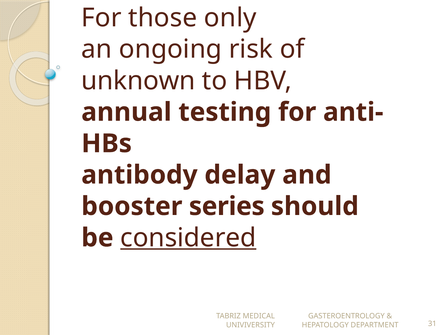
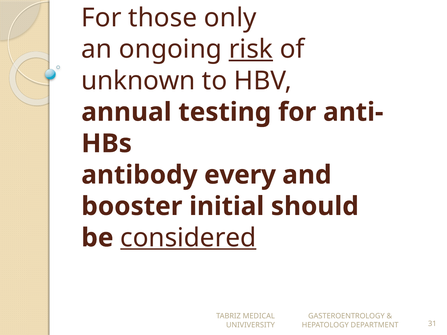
risk underline: none -> present (251, 49)
delay: delay -> every (240, 175)
series: series -> initial (227, 207)
